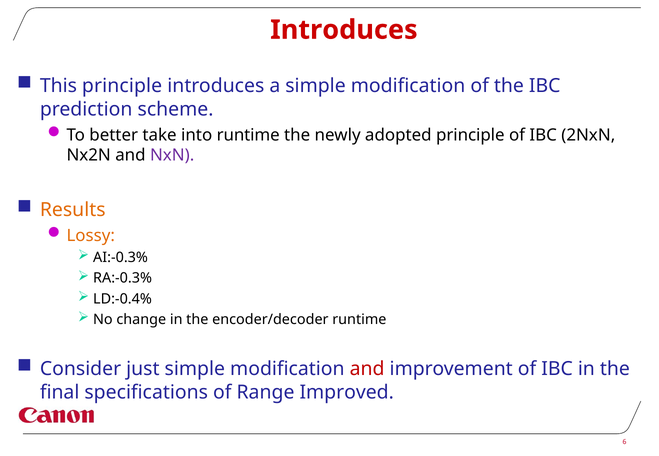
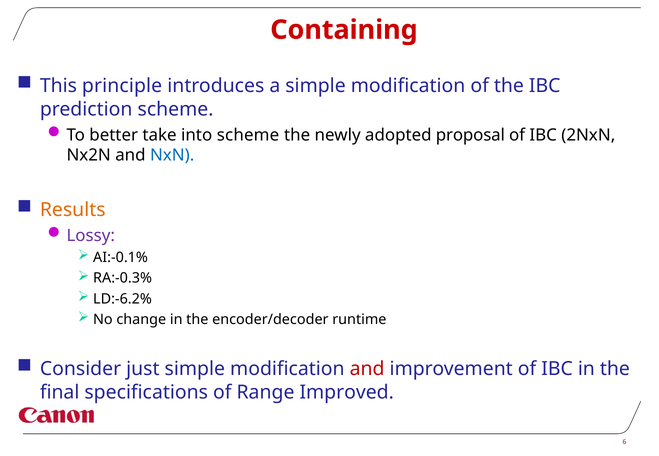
Introduces: Introduces -> Containing (344, 30)
into runtime: runtime -> scheme (248, 135)
adopted principle: principle -> proposal (470, 135)
NxN colour: purple -> blue (172, 155)
Lossy colour: orange -> purple (91, 236)
AI:-0.3%: AI:-0.3% -> AI:-0.1% (121, 258)
LD:-0.4%: LD:-0.4% -> LD:-6.2% (122, 299)
